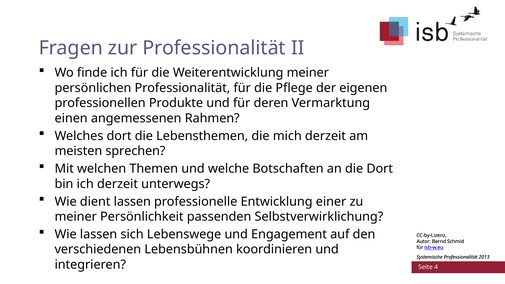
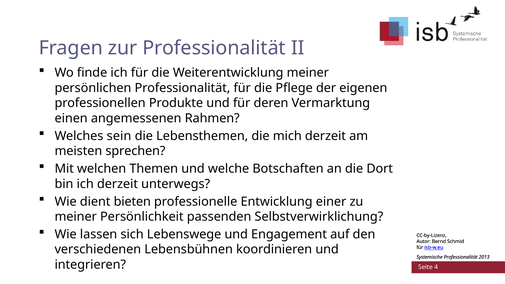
Welches dort: dort -> sein (119, 136)
dient lassen: lassen -> bieten (132, 202)
